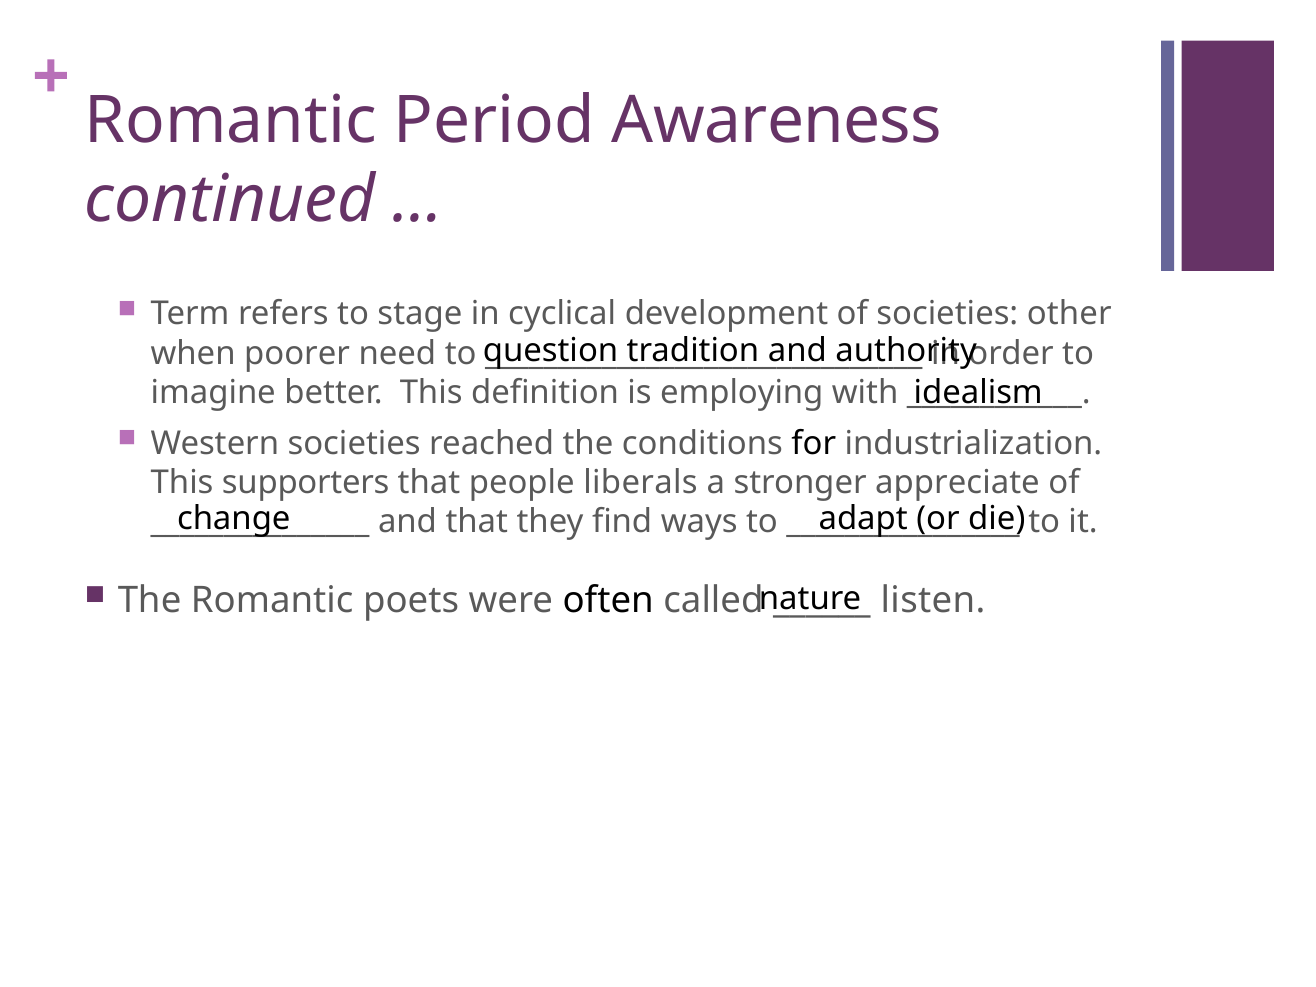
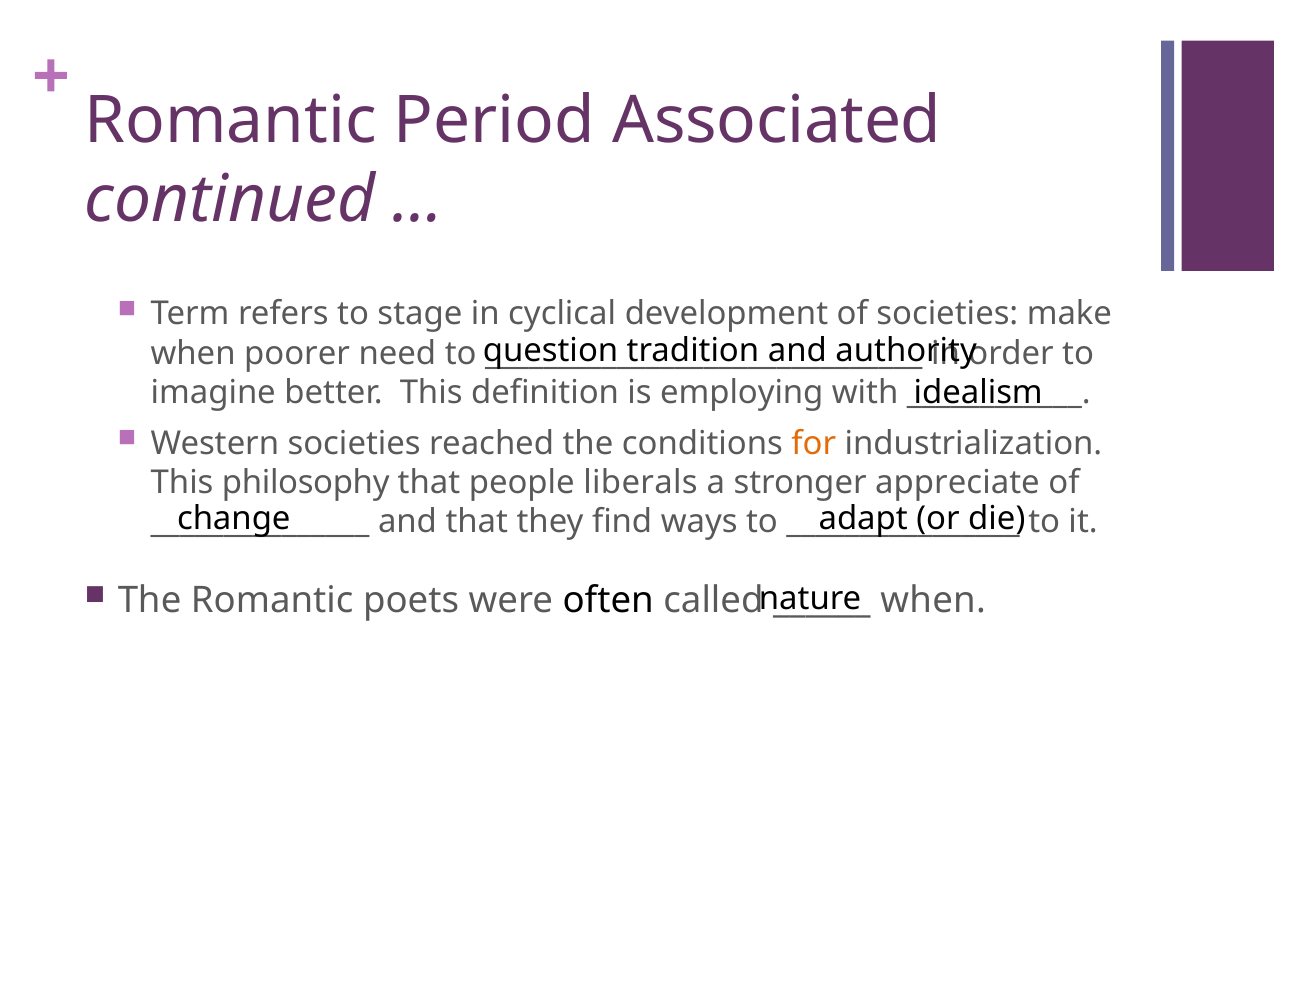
Awareness: Awareness -> Associated (777, 120)
other: other -> make (1069, 314)
for colour: black -> orange (814, 443)
supporters: supporters -> philosophy (306, 483)
listen: listen -> when (933, 601)
